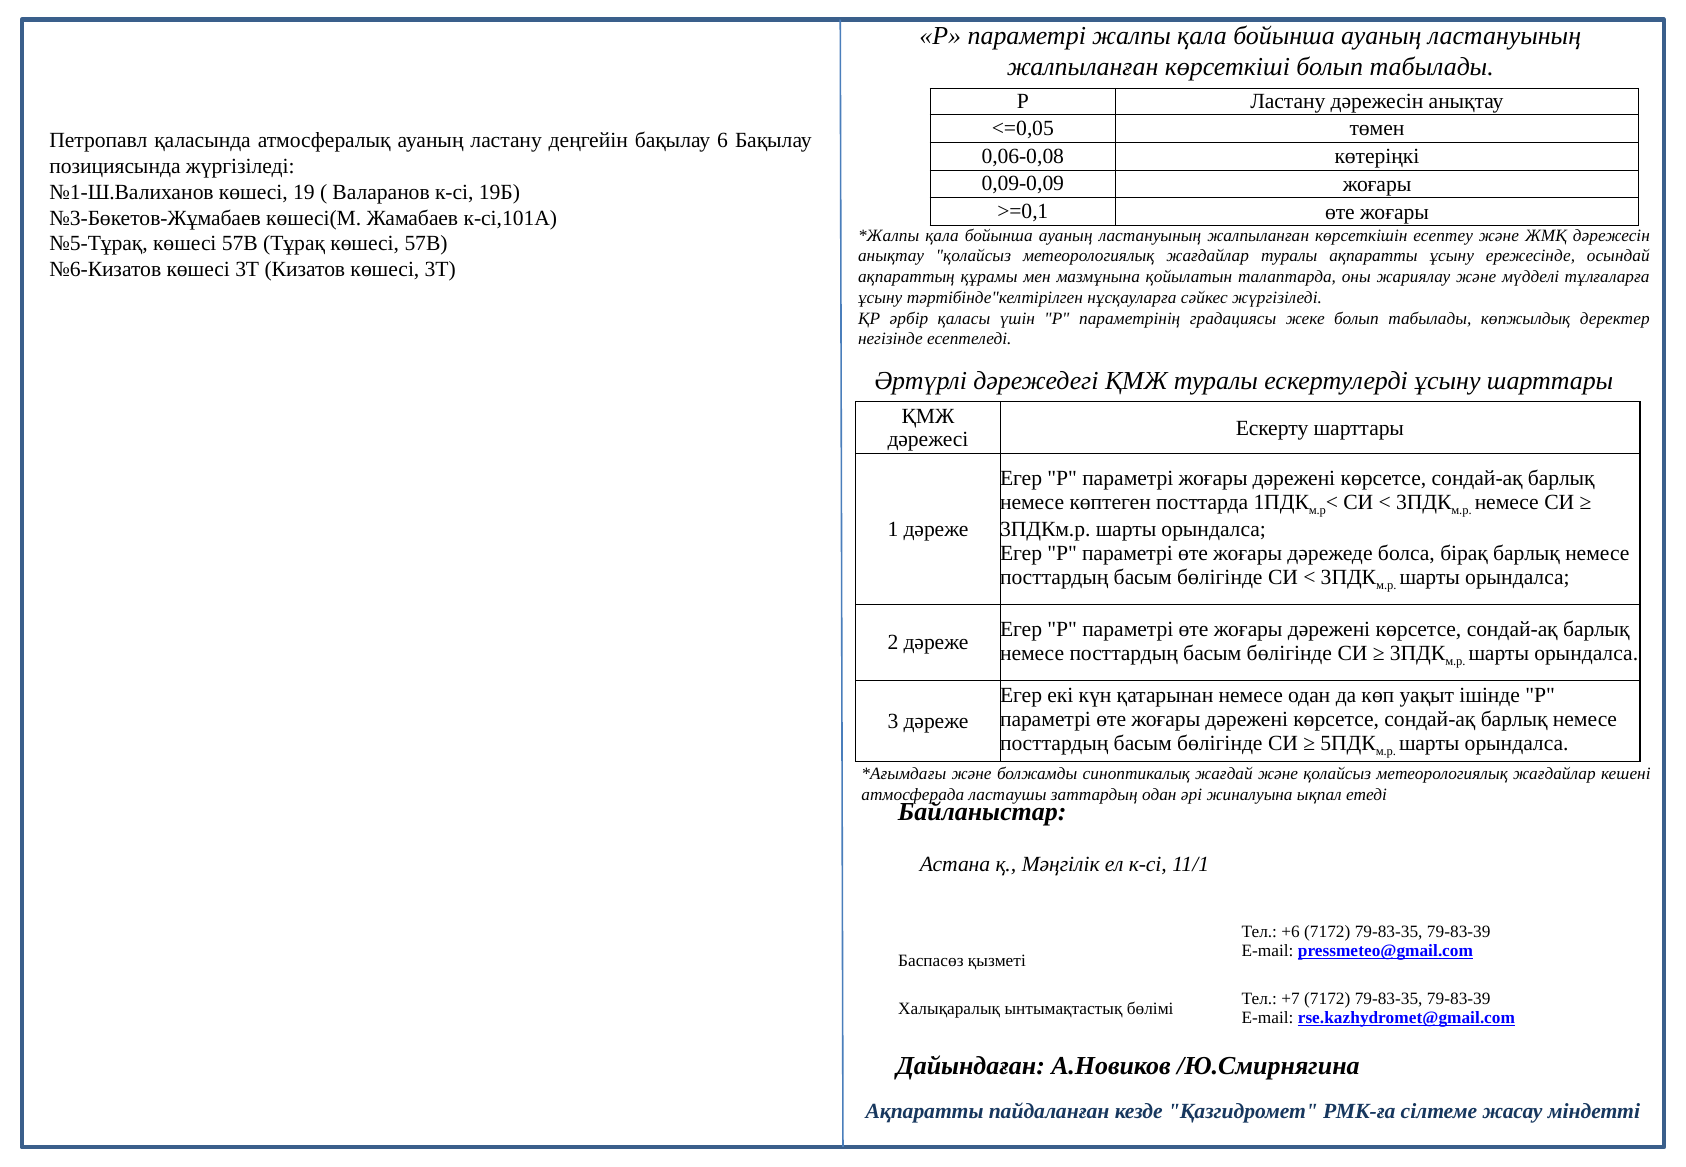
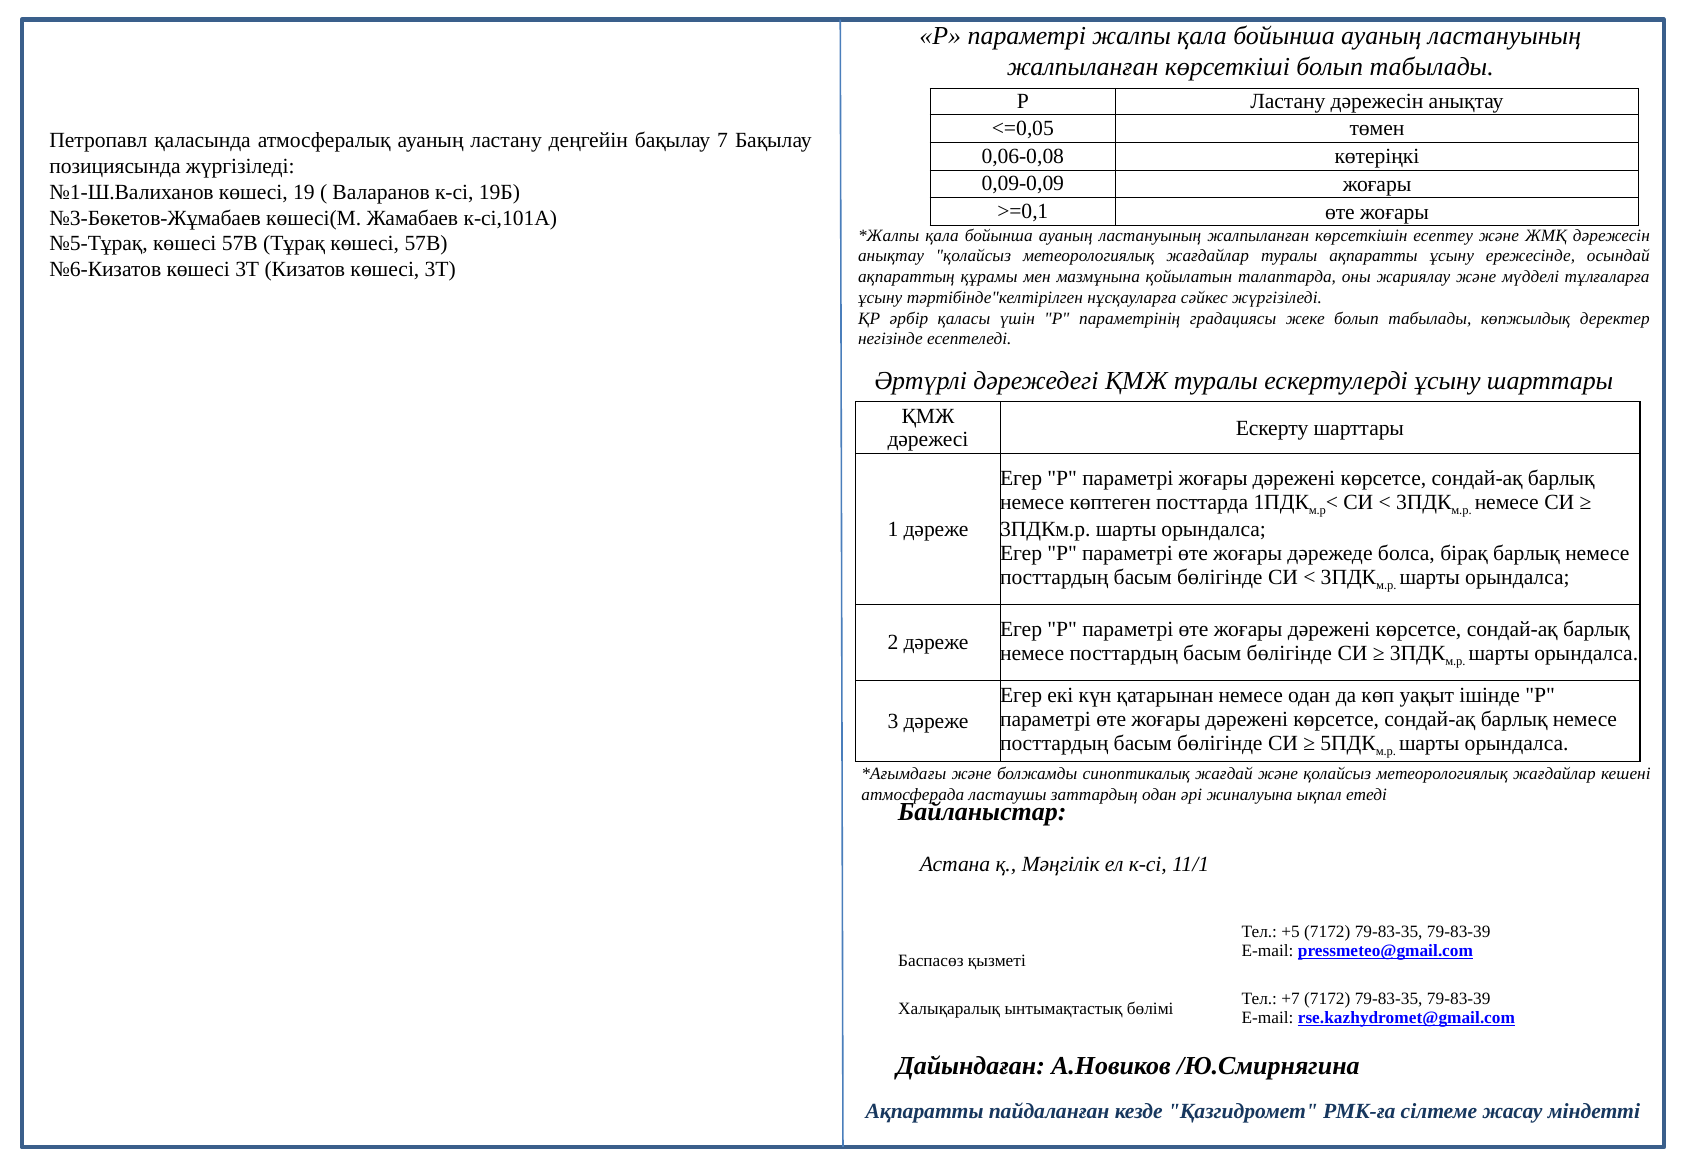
6: 6 -> 7 (723, 140)
+6: +6 -> +5 (1290, 932)
